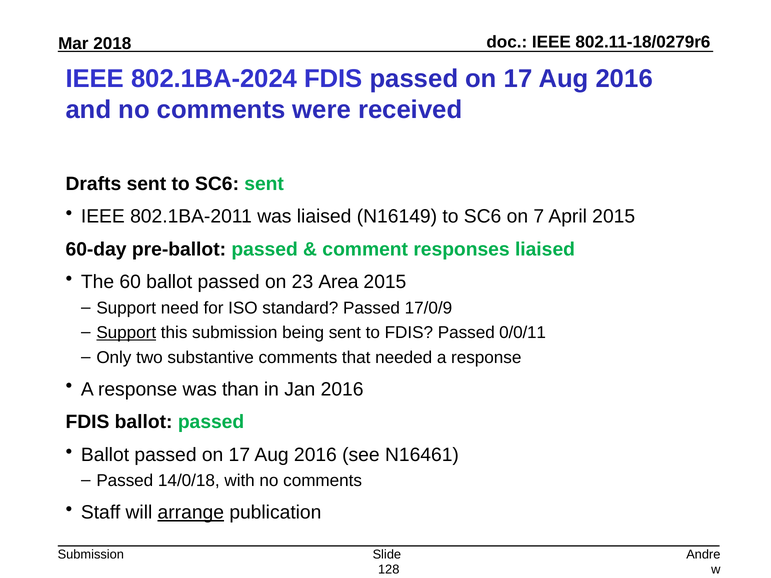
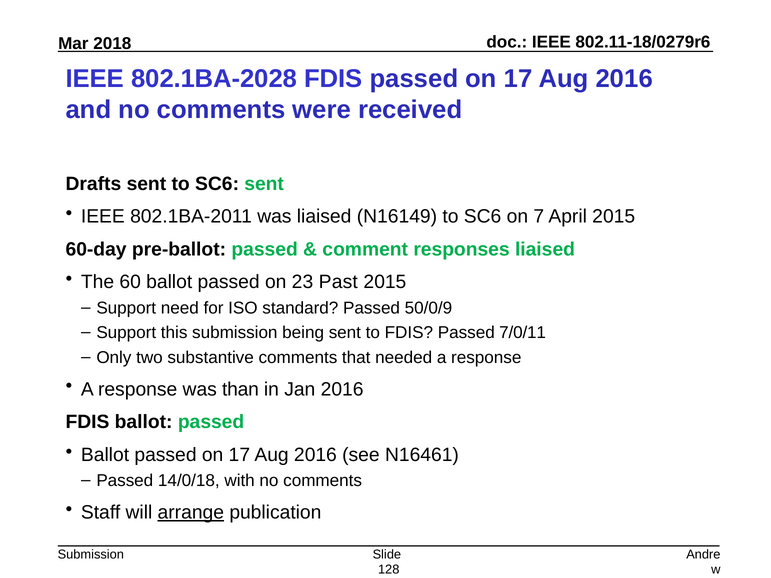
802.1BA-2024: 802.1BA-2024 -> 802.1BA-2028 (214, 79)
Area: Area -> Past (338, 282)
17/0/9: 17/0/9 -> 50/0/9 (428, 308)
Support underline: present -> none (126, 333)
0/0/11: 0/0/11 -> 7/0/11 (523, 333)
